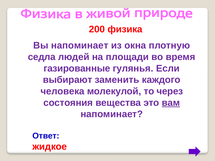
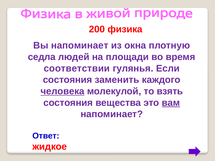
газированные: газированные -> соответствии (77, 68)
выбирают: выбирают -> состояния (68, 80)
человека underline: none -> present (62, 91)
через: через -> взять (170, 91)
